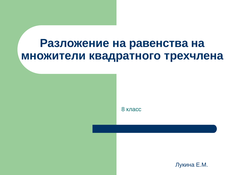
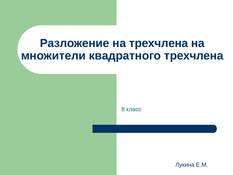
на равенства: равенства -> трехчлена (159, 43)
